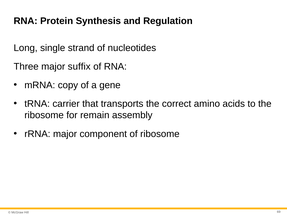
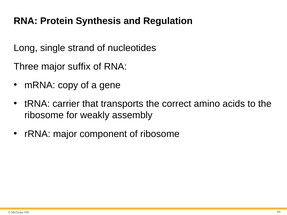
remain: remain -> weakly (95, 115)
